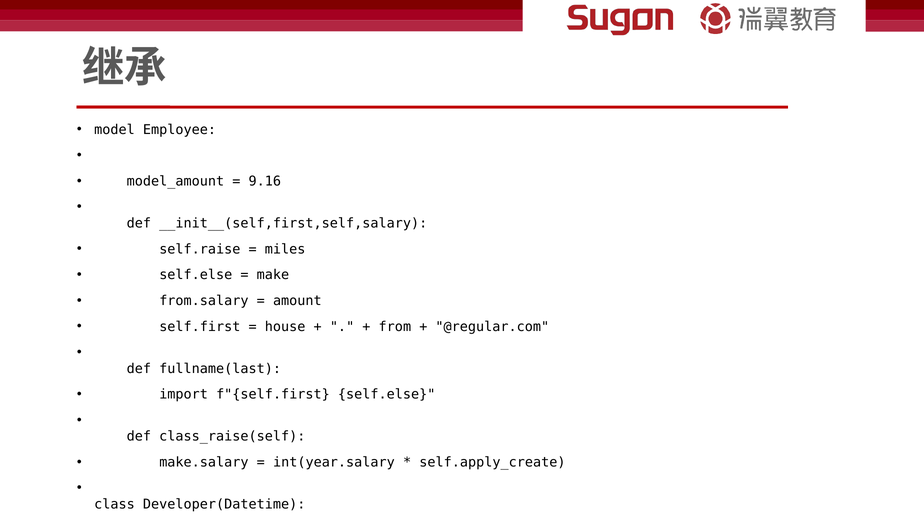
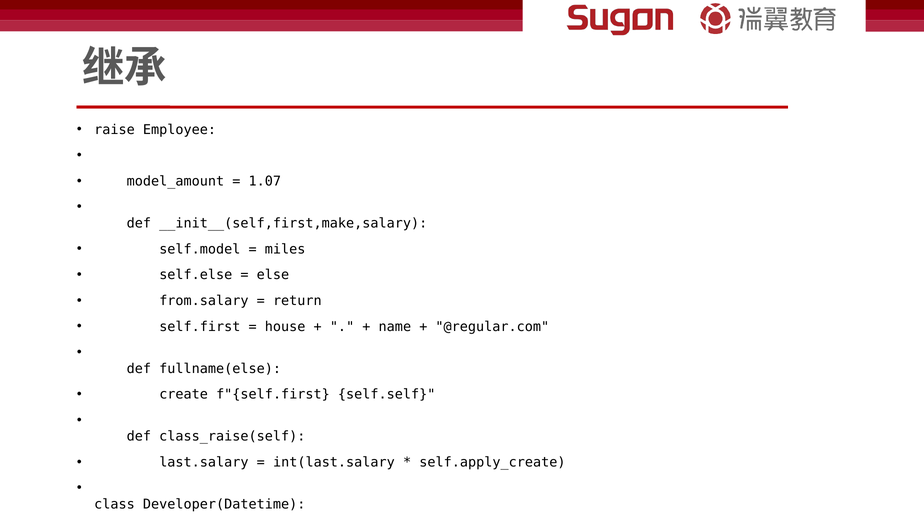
model: model -> raise (115, 130)
9.16: 9.16 -> 1.07 (265, 181)
__init__(self,first,self,salary: __init__(self,first,self,salary -> __init__(self,first,make,salary (293, 223)
self.raise: self.raise -> self.model (200, 249)
make: make -> else (273, 275)
amount: amount -> return (297, 301)
from: from -> name (395, 326)
fullname(last: fullname(last -> fullname(else (220, 368)
import: import -> create (184, 394)
f"{self.first self.else: self.else -> self.self (387, 394)
make.salary: make.salary -> last.salary (204, 462)
int(year.salary: int(year.salary -> int(last.salary (334, 462)
